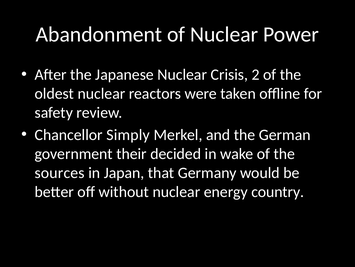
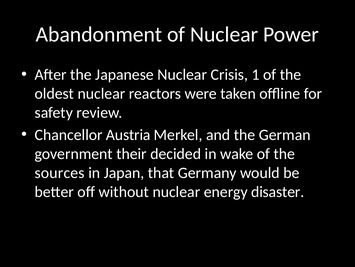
2: 2 -> 1 (256, 74)
Simply: Simply -> Austria (128, 134)
country: country -> disaster (278, 191)
